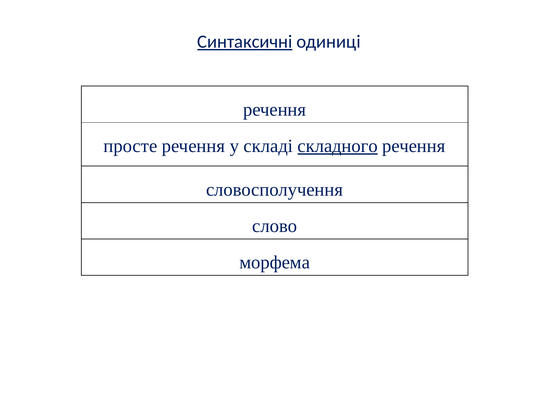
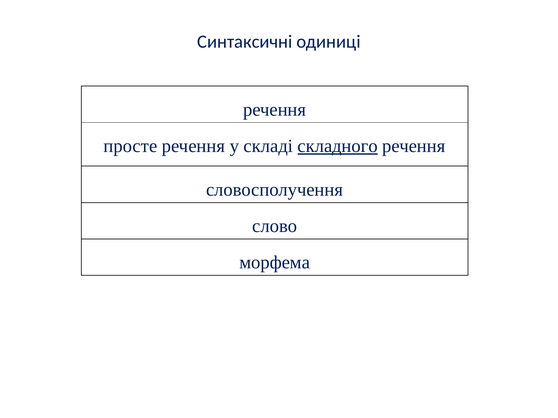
Синтаксичні underline: present -> none (245, 42)
